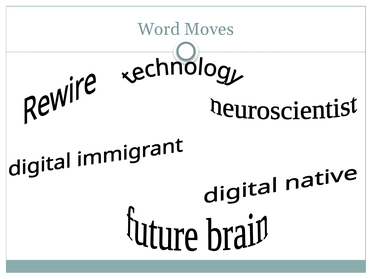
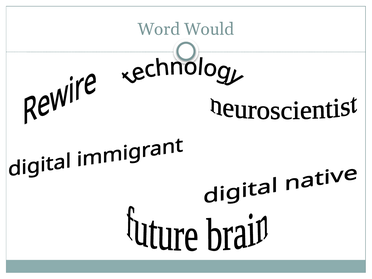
Moves: Moves -> Would (209, 29)
